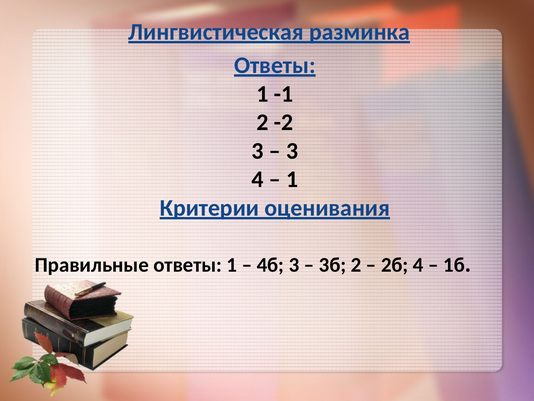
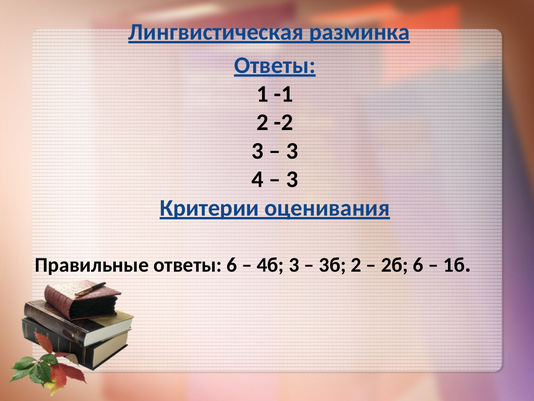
1: 1 -> 3 (292, 179)
Правильные ответы 1: 1 -> 6 (232, 265)
2б 4: 4 -> 6 (418, 265)
